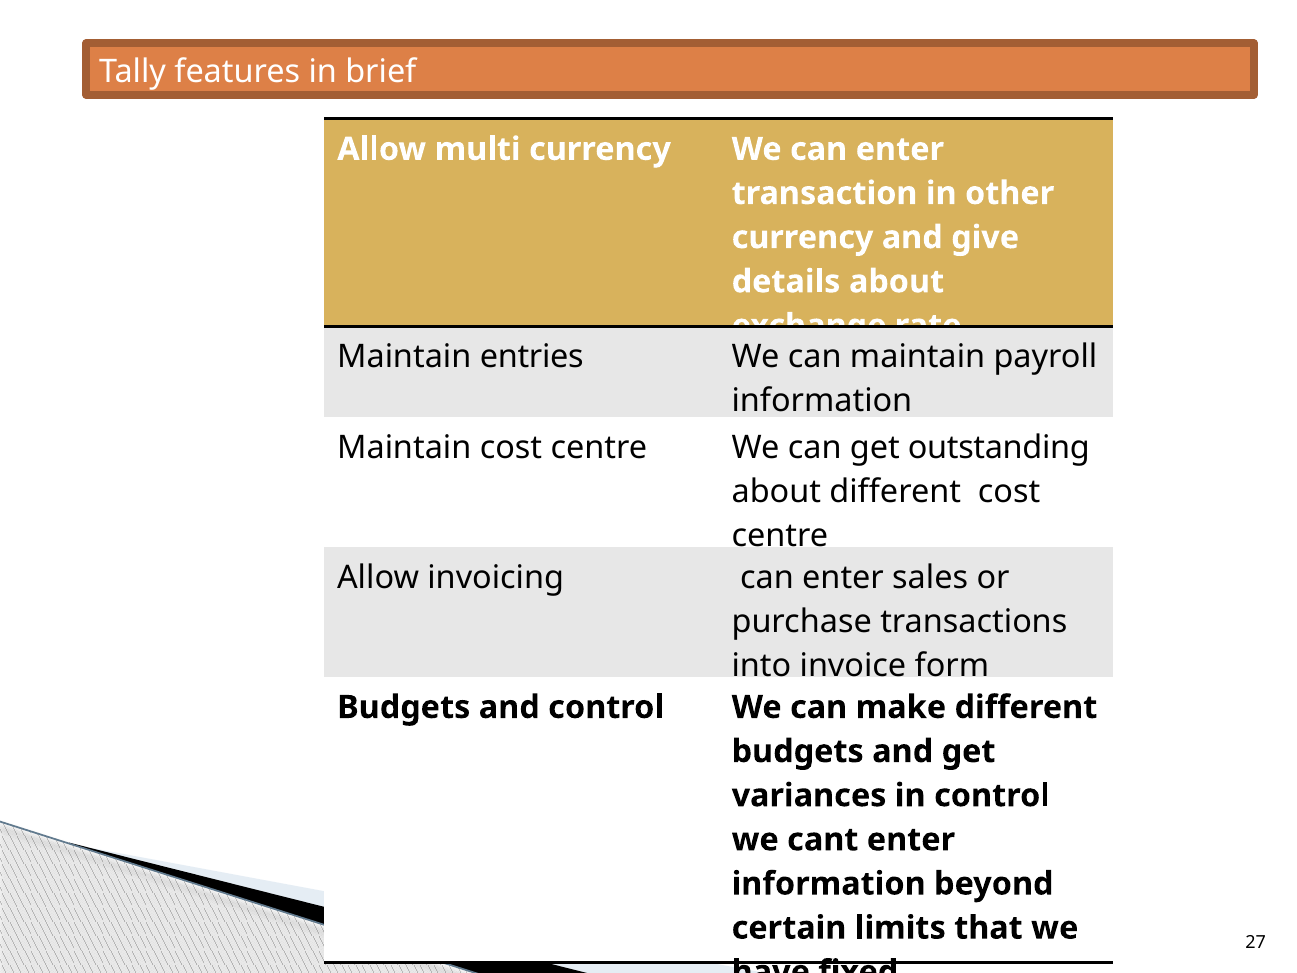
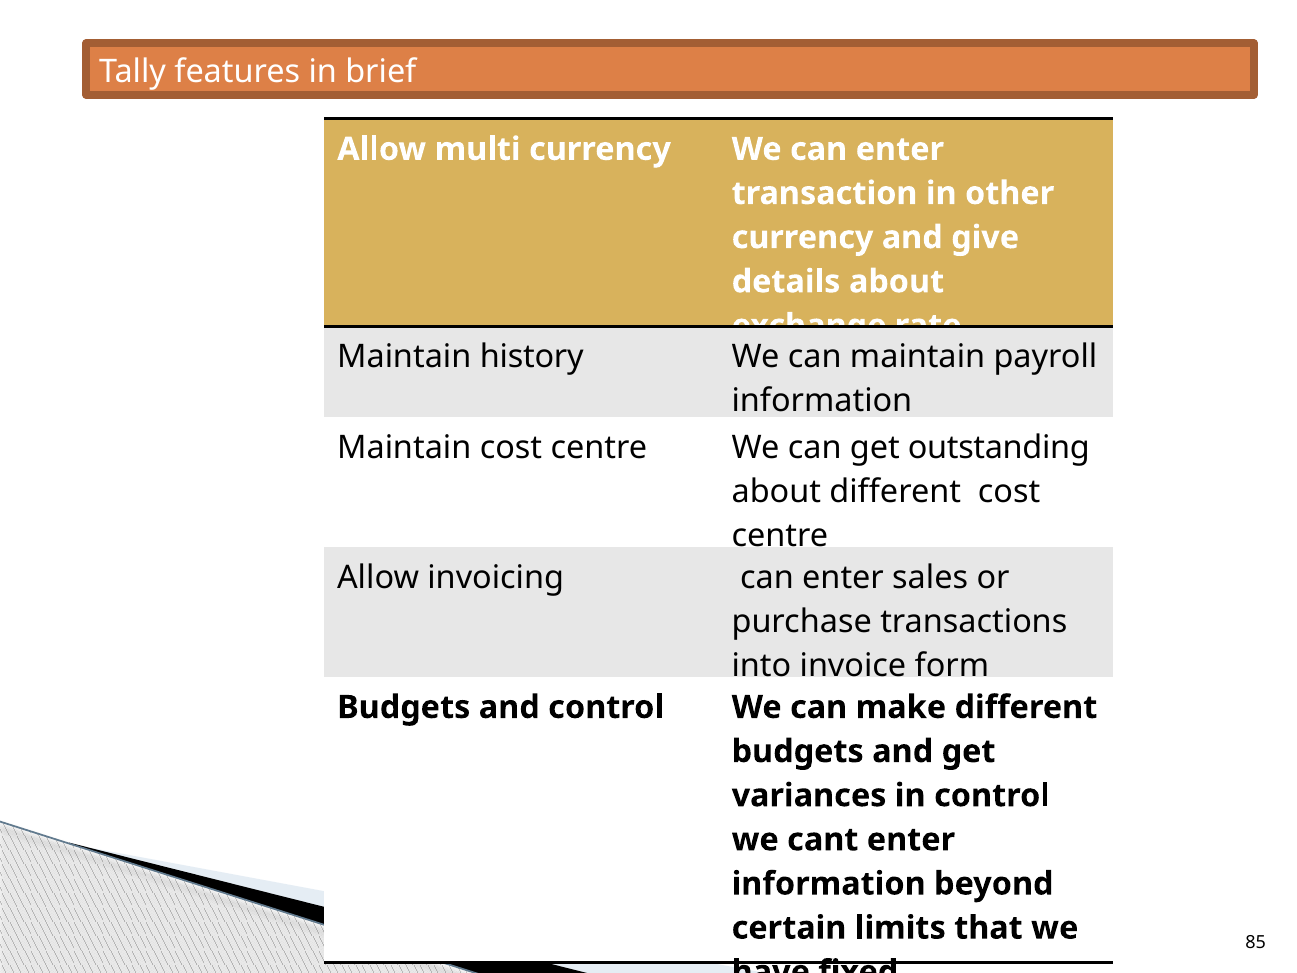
entries: entries -> history (532, 357)
27: 27 -> 85 (1256, 942)
